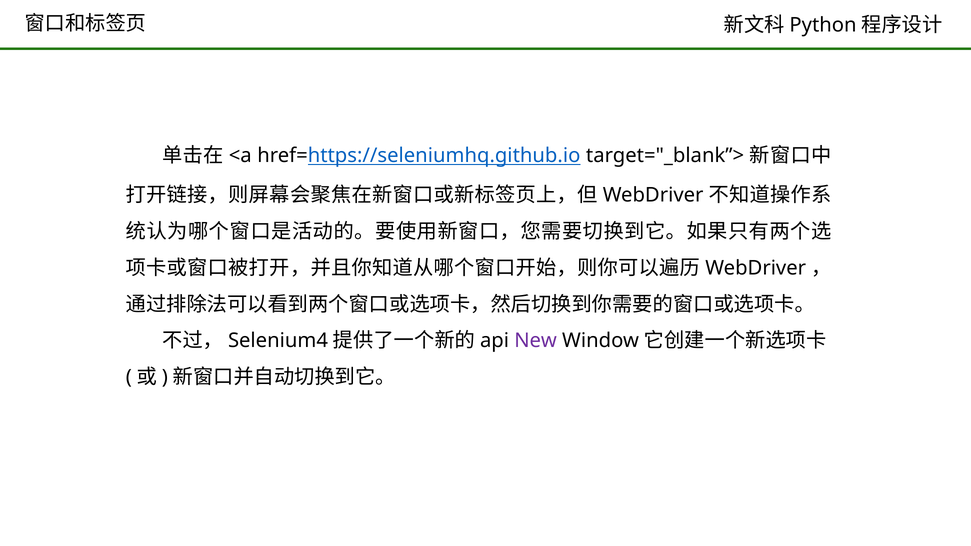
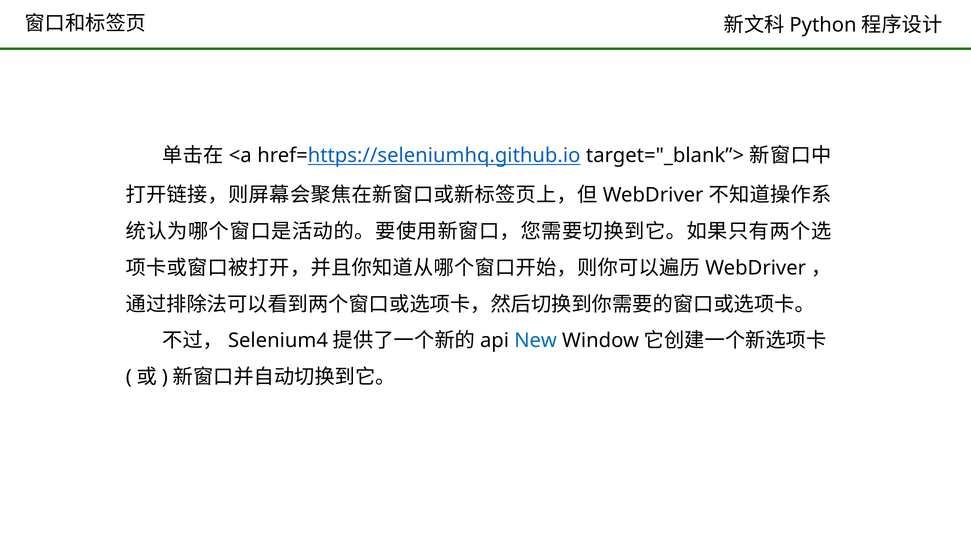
New colour: purple -> blue (536, 341)
